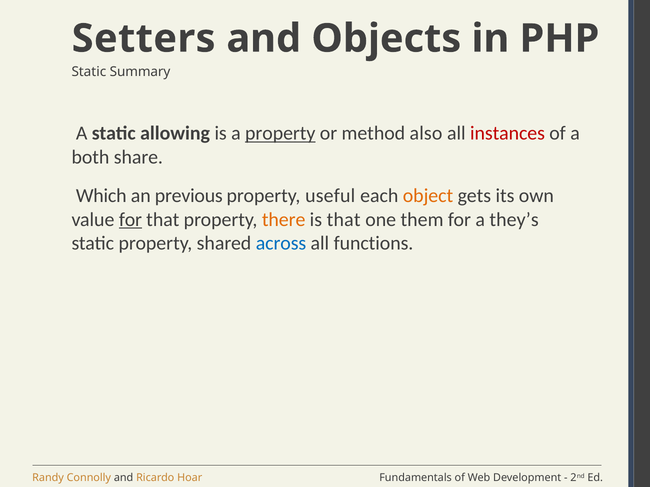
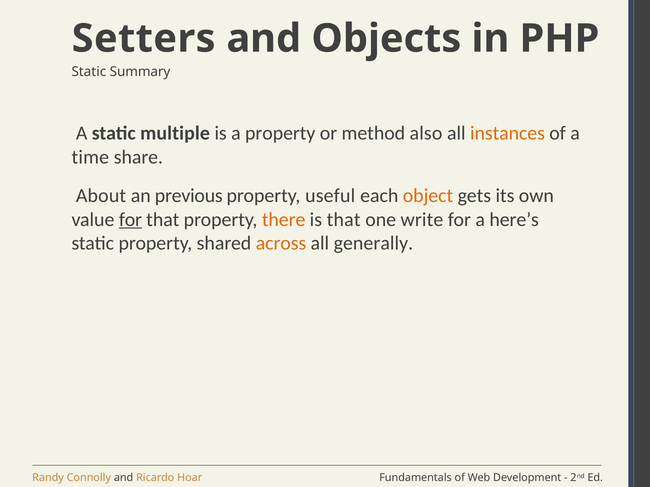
allowing: allowing -> multiple (175, 134)
property underline: present -> none (280, 134)
instances colour: red -> orange (508, 134)
both: both -> time (90, 157)
Which: Which -> About (101, 196)
them: them -> write (422, 220)
they’s: they’s -> here’s (514, 220)
across colour: blue -> orange (281, 244)
functions: functions -> generally (373, 244)
